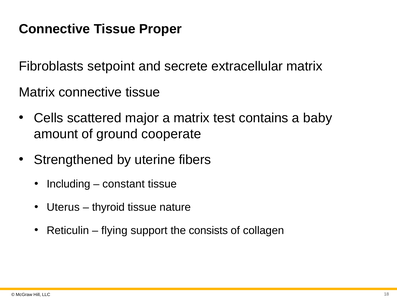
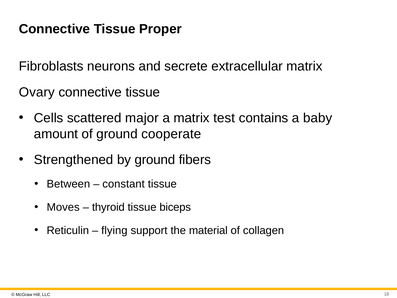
setpoint: setpoint -> neurons (111, 66)
Matrix: Matrix -> Ovary (37, 92)
by uterine: uterine -> ground (155, 160)
Including: Including -> Between (68, 184)
Uterus: Uterus -> Moves (63, 207)
nature: nature -> biceps (175, 207)
consists: consists -> material (208, 230)
